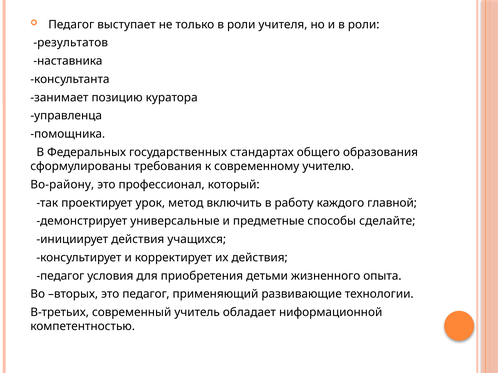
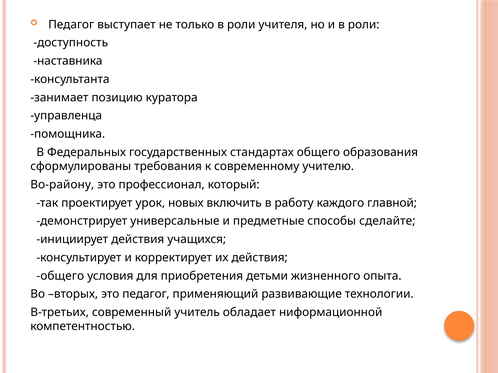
результатов: результатов -> доступность (71, 43)
метод: метод -> новых (186, 203)
педагог: педагог -> общего (60, 276)
